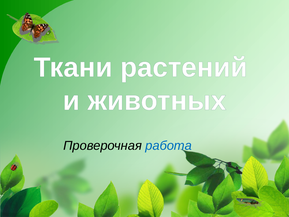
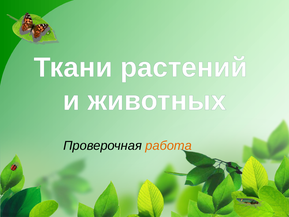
работа colour: blue -> orange (169, 146)
